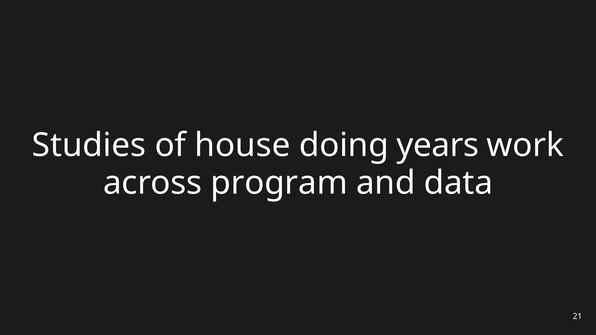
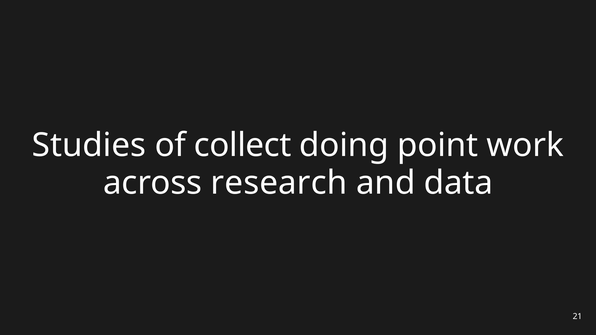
house: house -> collect (243, 145)
years: years -> point (438, 145)
program: program -> research (279, 183)
